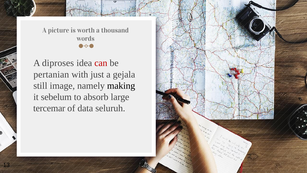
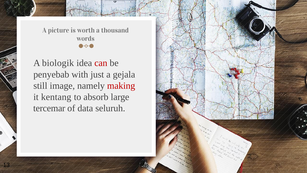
diproses: diproses -> biologik (58, 63)
pertanian: pertanian -> penyebab (51, 74)
making colour: black -> red (121, 86)
sebelum: sebelum -> kentang (56, 97)
